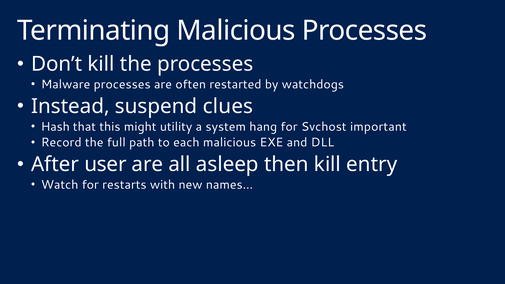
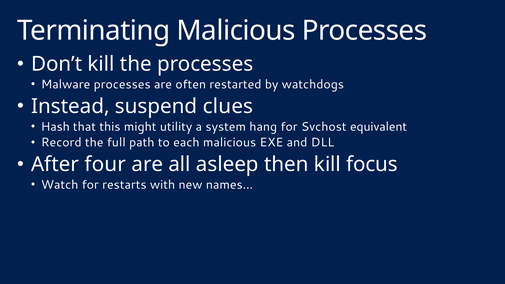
important: important -> equivalent (379, 127)
user: user -> four (105, 164)
entry: entry -> focus (372, 164)
